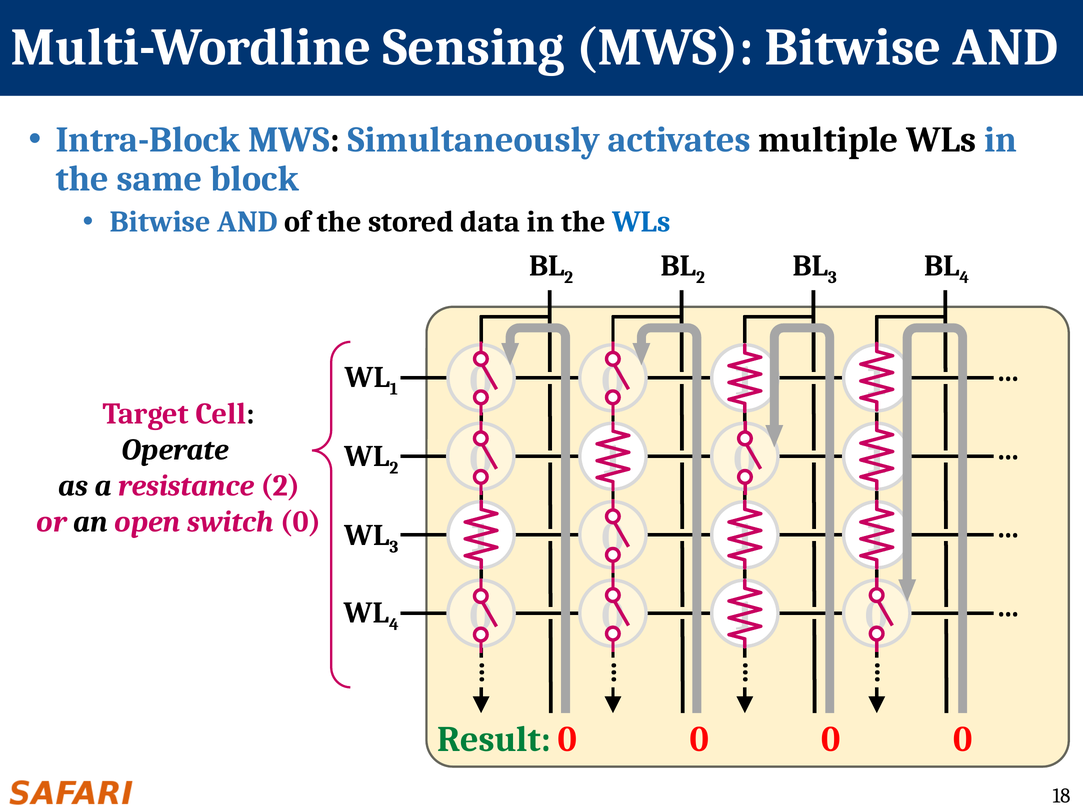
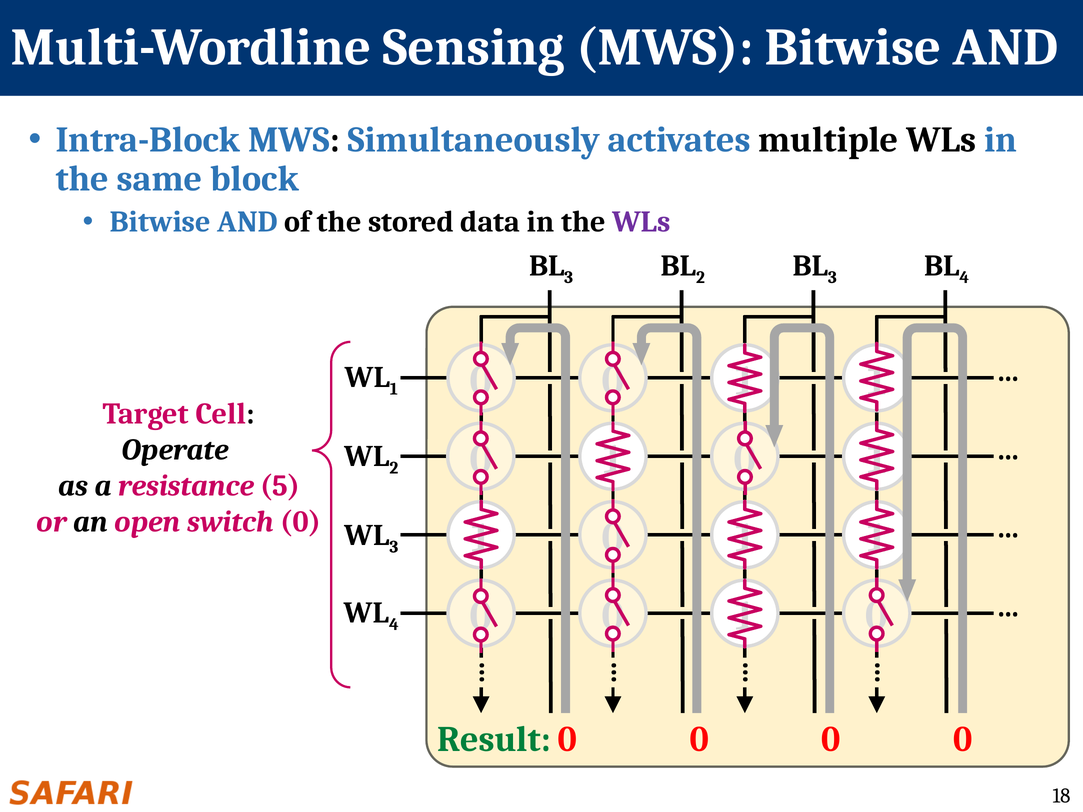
WLs colour: blue -> purple (641, 222)
2: 2 -> 3 (569, 277)
resistance 2: 2 -> 5 (280, 486)
